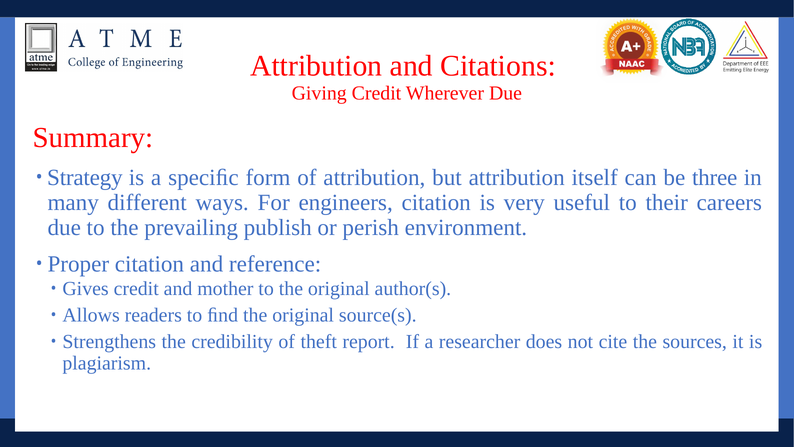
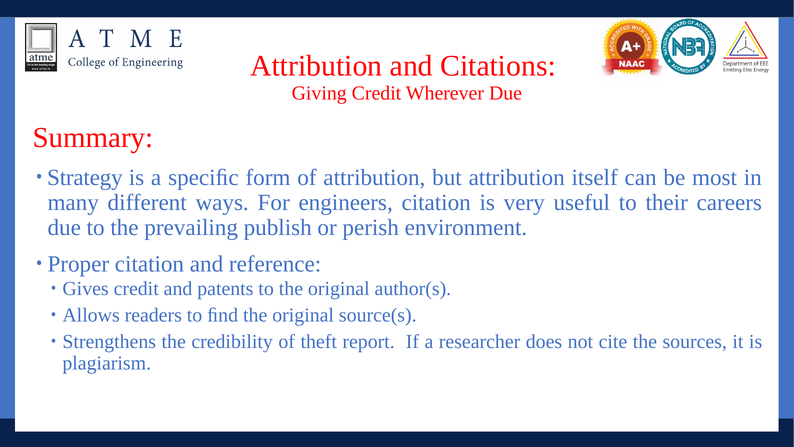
three: three -> most (715, 177)
mother: mother -> patents (225, 289)
